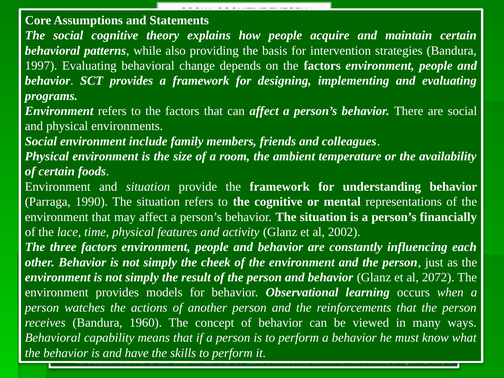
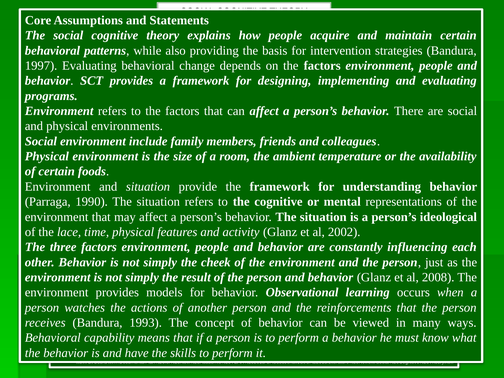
financially: financially -> ideological (448, 217)
2072: 2072 -> 2008 (438, 277)
1960: 1960 -> 1993 (146, 323)
